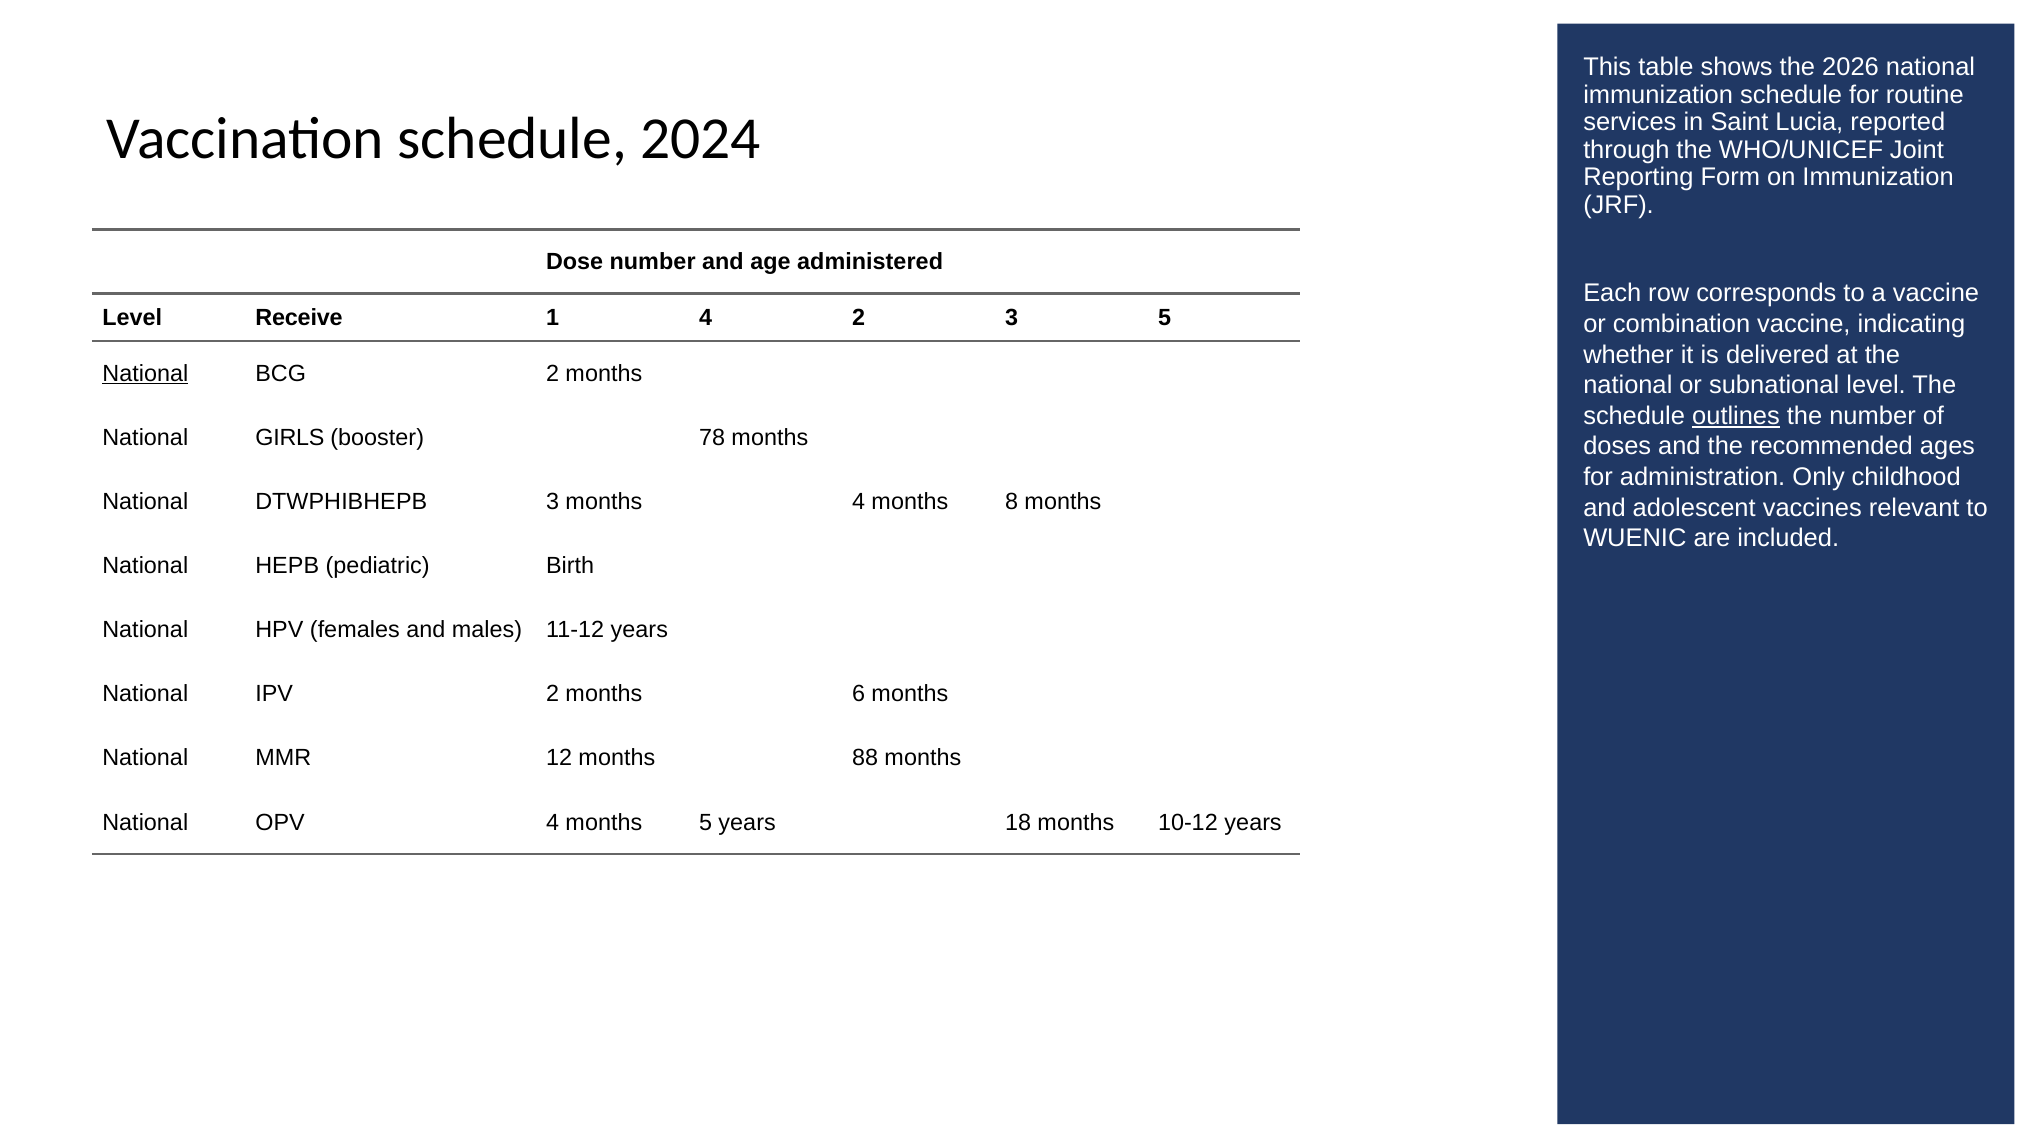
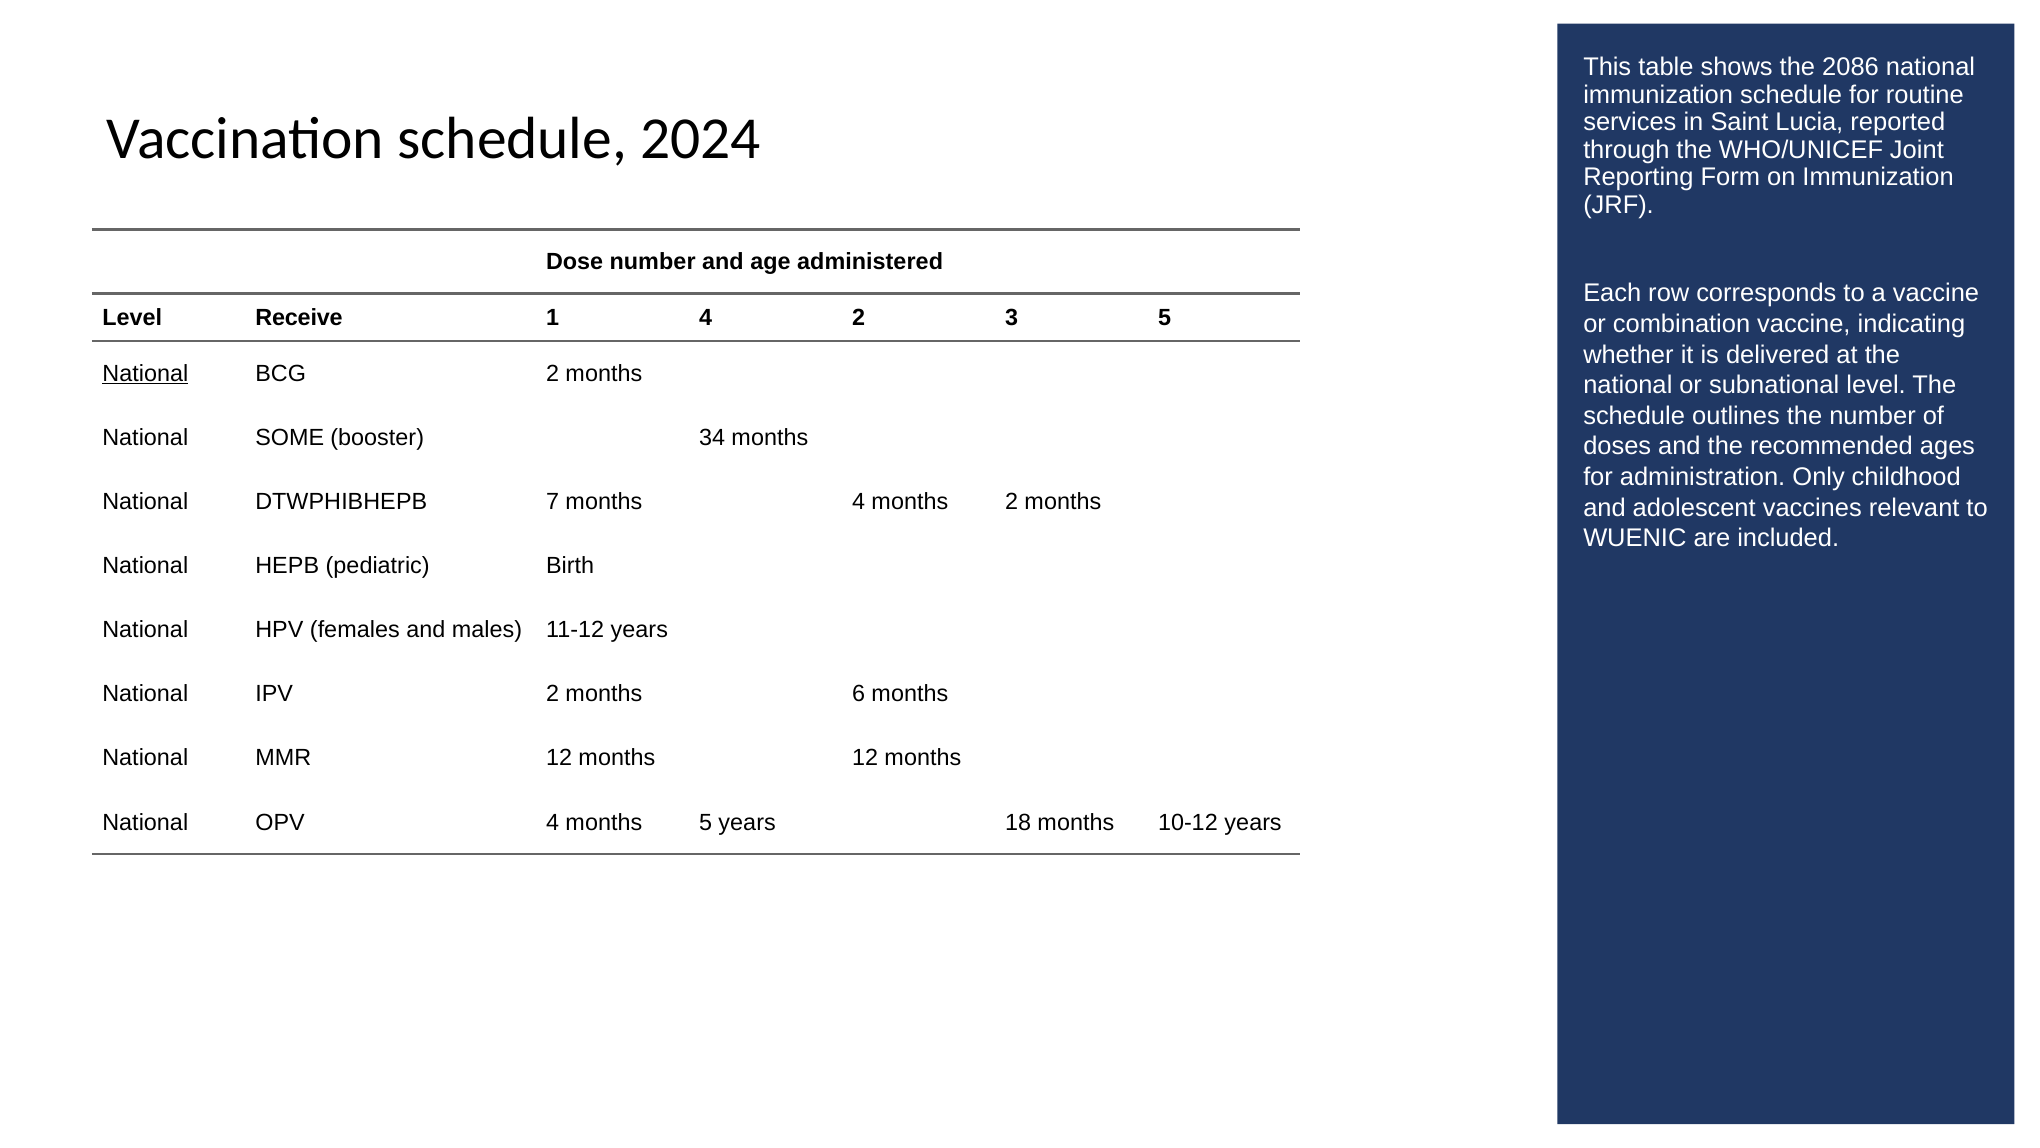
2026: 2026 -> 2086 (1851, 67)
outlines underline: present -> none (1736, 416)
GIRLS: GIRLS -> SOME (290, 437)
78: 78 -> 34 (712, 437)
DTWPHIBHEPB 3: 3 -> 7 (553, 502)
months 8: 8 -> 2 (1012, 502)
months 88: 88 -> 12 (865, 758)
